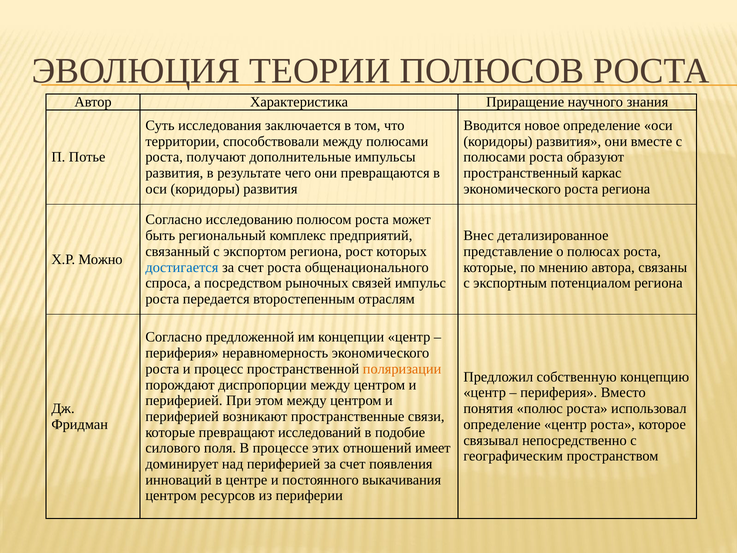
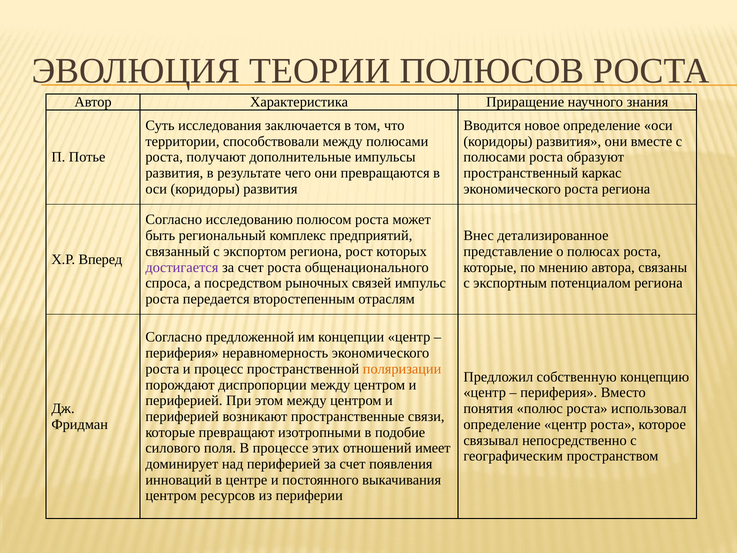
Можно: Можно -> Вперед (100, 259)
достигается colour: blue -> purple (182, 267)
исследований: исследований -> изотропными (320, 432)
